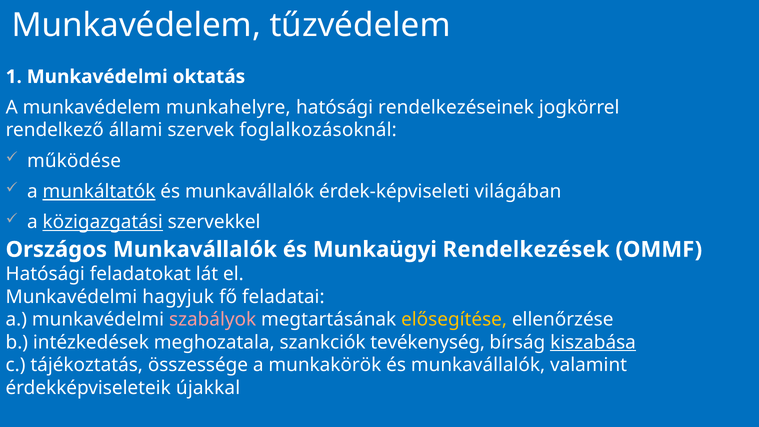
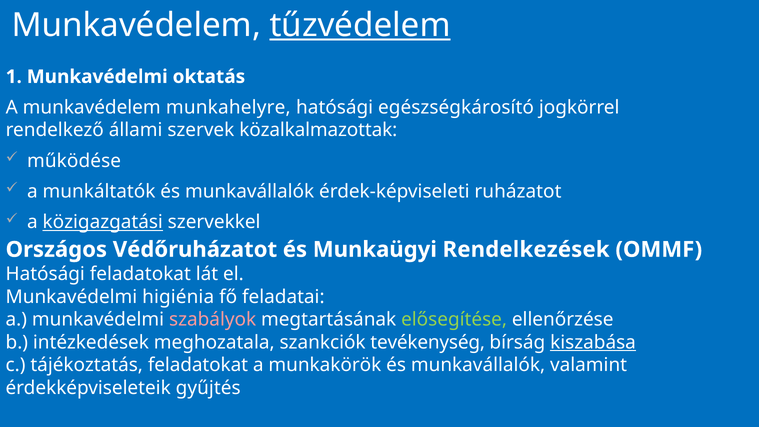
tűzvédelem underline: none -> present (360, 25)
rendelkezéseinek: rendelkezéseinek -> egészségkárosító (456, 107)
foglalkozásoknál: foglalkozásoknál -> közalkalmazottak (318, 130)
munkáltatók underline: present -> none (99, 191)
világában: világában -> ruházatot (518, 191)
Országos Munkavállalók: Munkavállalók -> Védőruházatot (195, 250)
hagyjuk: hagyjuk -> higiénia (178, 297)
elősegítése colour: yellow -> light green (454, 320)
tájékoztatás összessége: összessége -> feladatokat (198, 365)
újakkal: újakkal -> gyűjtés (208, 388)
